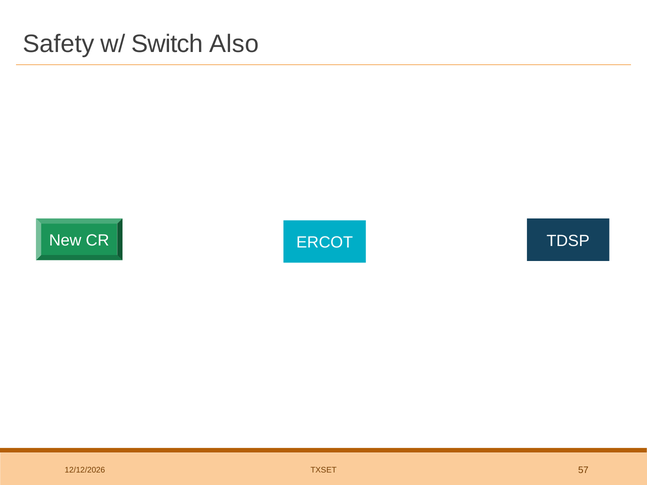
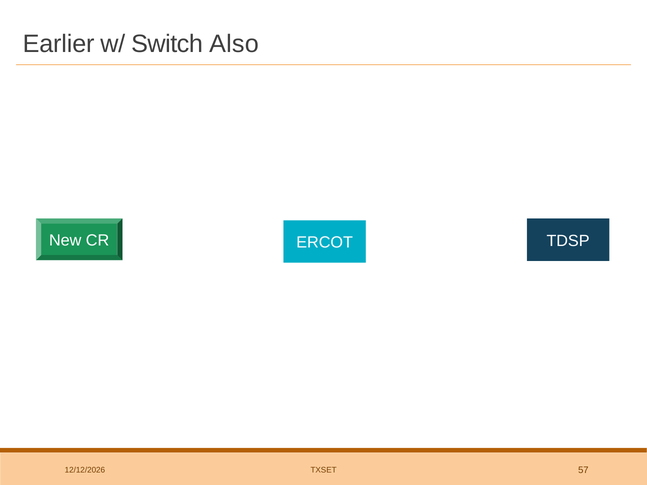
Safety: Safety -> Earlier (59, 44)
